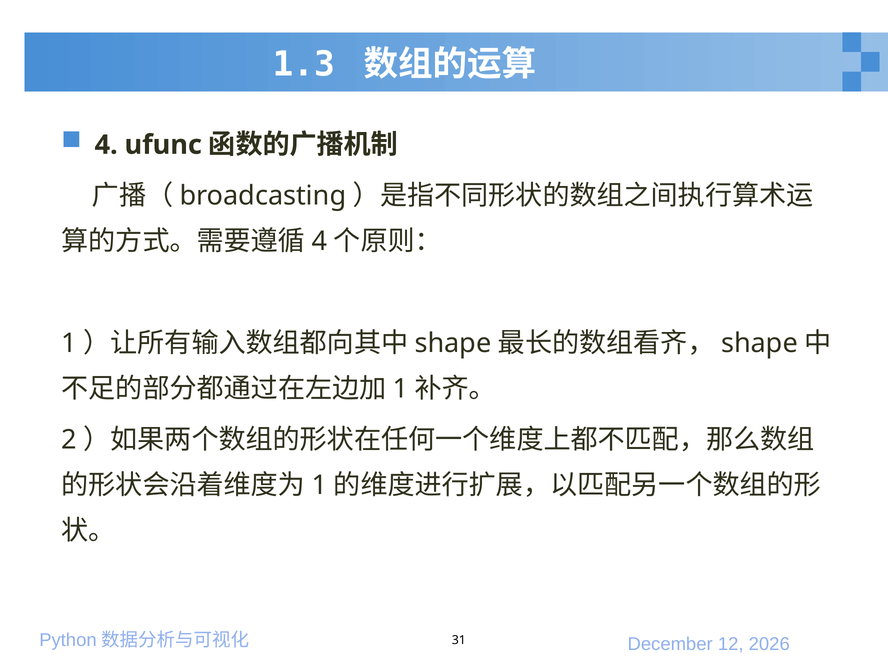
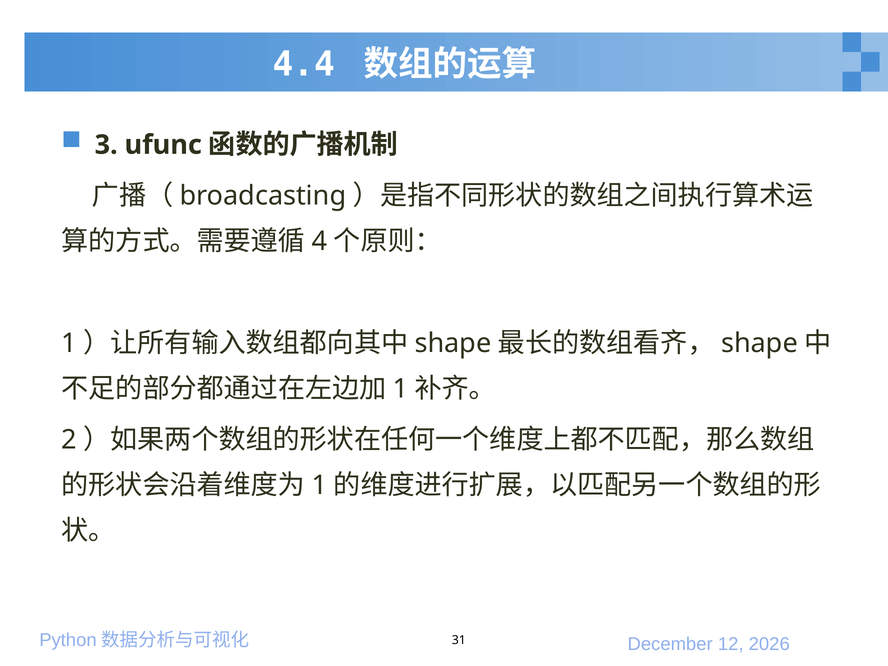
1.3: 1.3 -> 4.4 (304, 64)
4: 4 -> 3 (106, 145)
